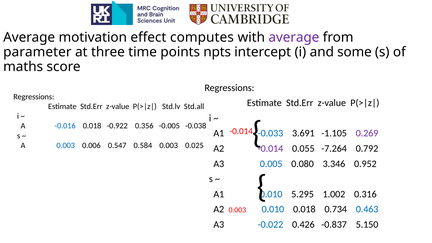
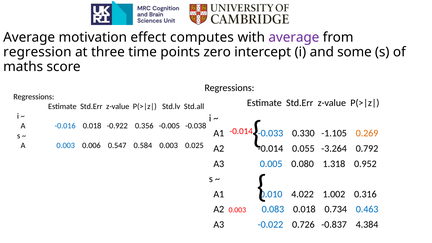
parameter: parameter -> regression (37, 52)
npts: npts -> zero (217, 52)
3.691: 3.691 -> 0.330 (303, 133)
0.269 colour: purple -> orange (367, 133)
-0.014 colour: purple -> black (270, 149)
-7.264: -7.264 -> -3.264 (334, 149)
3.346: 3.346 -> 1.318 (334, 164)
5.295: 5.295 -> 4.022 (303, 194)
0.003 0.010: 0.010 -> 0.083 (273, 209)
0.426: 0.426 -> 0.726 (303, 225)
5.150: 5.150 -> 4.384 (367, 225)
